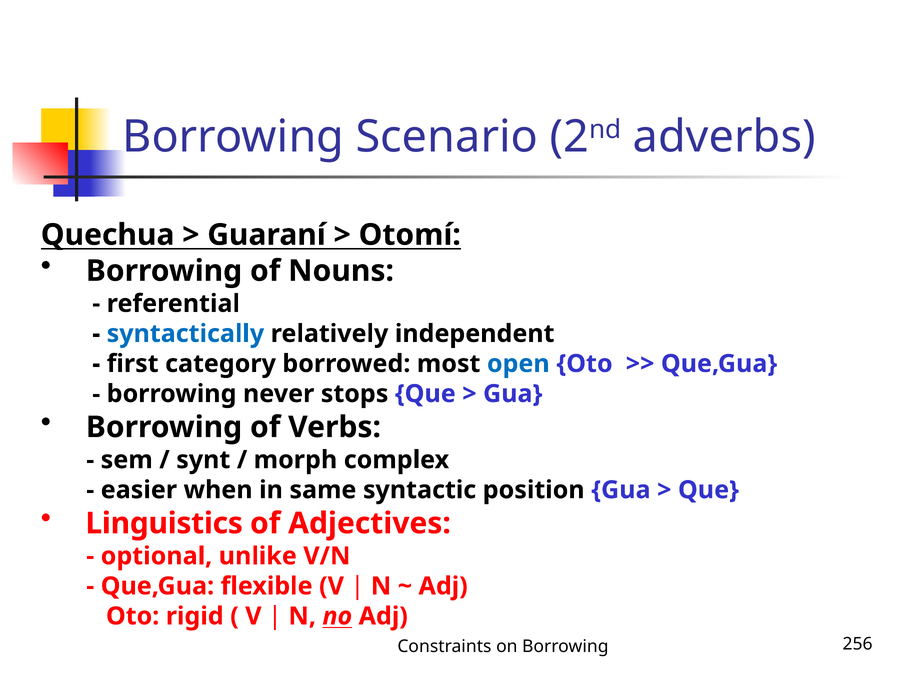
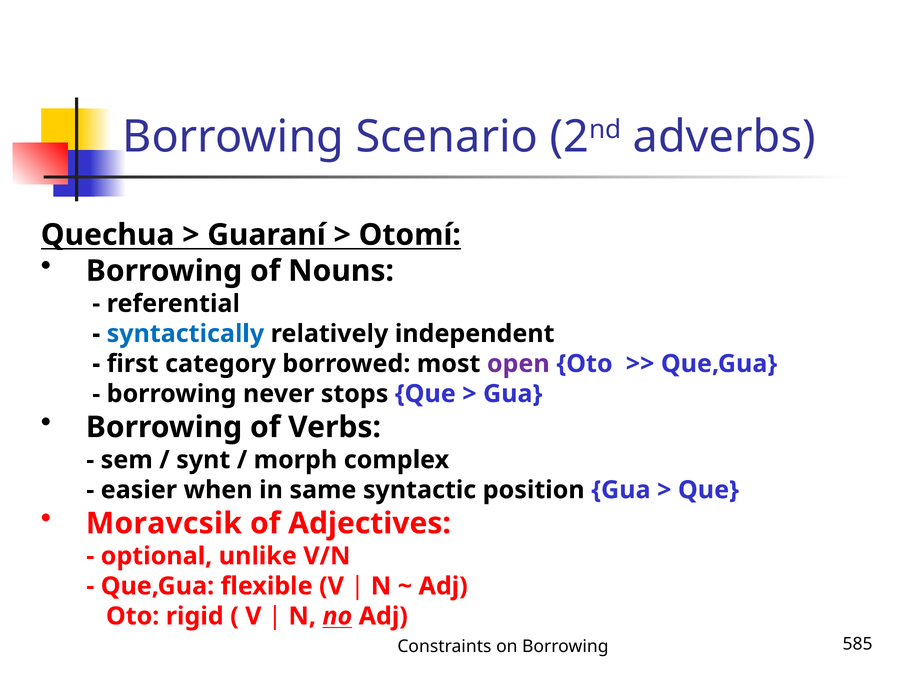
open colour: blue -> purple (518, 364)
Linguistics: Linguistics -> Moravcsik (164, 523)
256: 256 -> 585 (858, 644)
